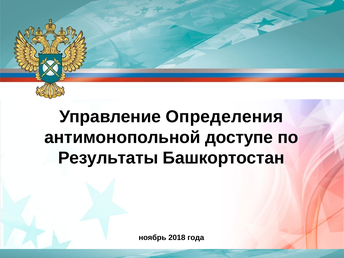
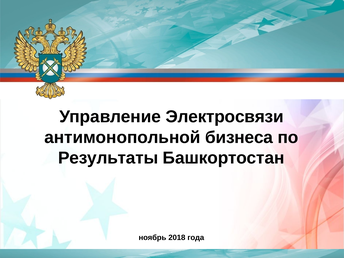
Определения: Определения -> Электросвязи (225, 117)
доступе: доступе -> бизнеса (239, 137)
